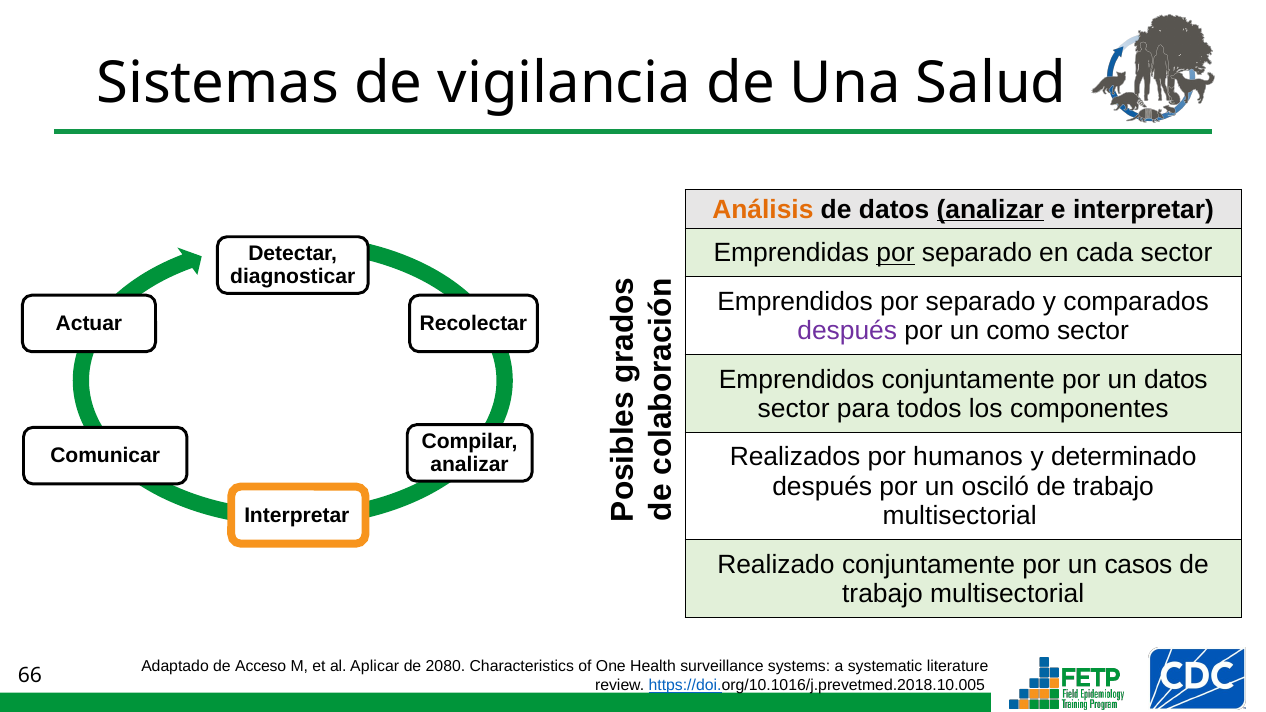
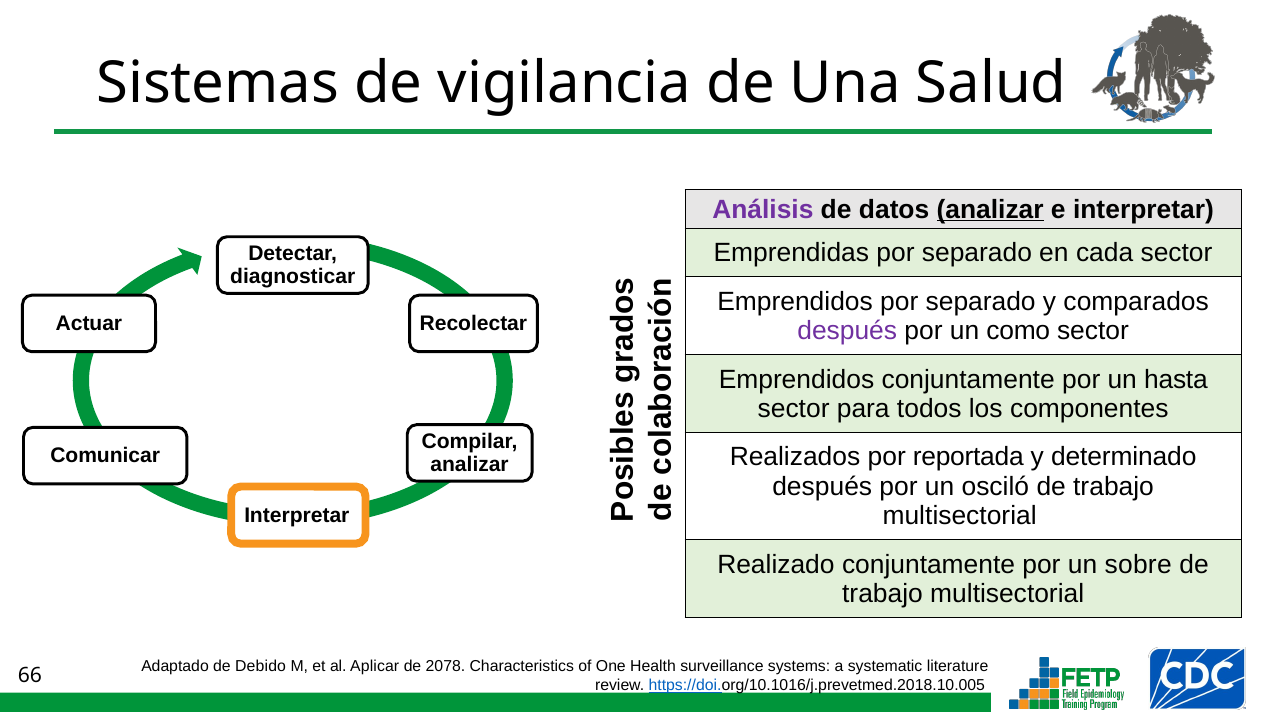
Análisis colour: orange -> purple (763, 209)
por underline: present -> none (896, 253)
un datos: datos -> hasta (1176, 379)
humanos: humanos -> reportada (968, 457)
casos: casos -> sobre (1138, 565)
Acceso: Acceso -> Debido (261, 666)
2080: 2080 -> 2078 (445, 666)
